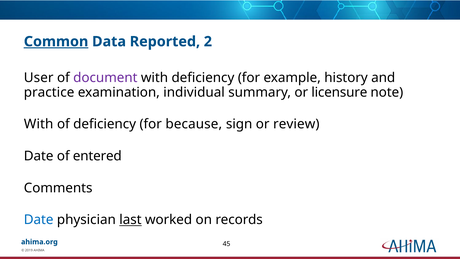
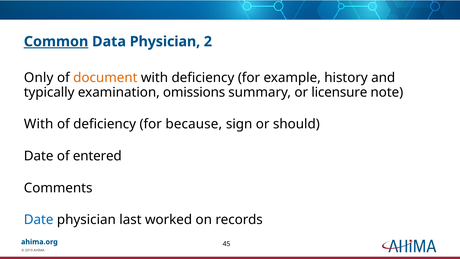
Data Reported: Reported -> Physician (165, 42)
User: User -> Only (39, 78)
document colour: purple -> orange (105, 78)
practice: practice -> typically (49, 92)
individual: individual -> omissions (194, 92)
review: review -> should (296, 124)
last underline: present -> none (130, 220)
